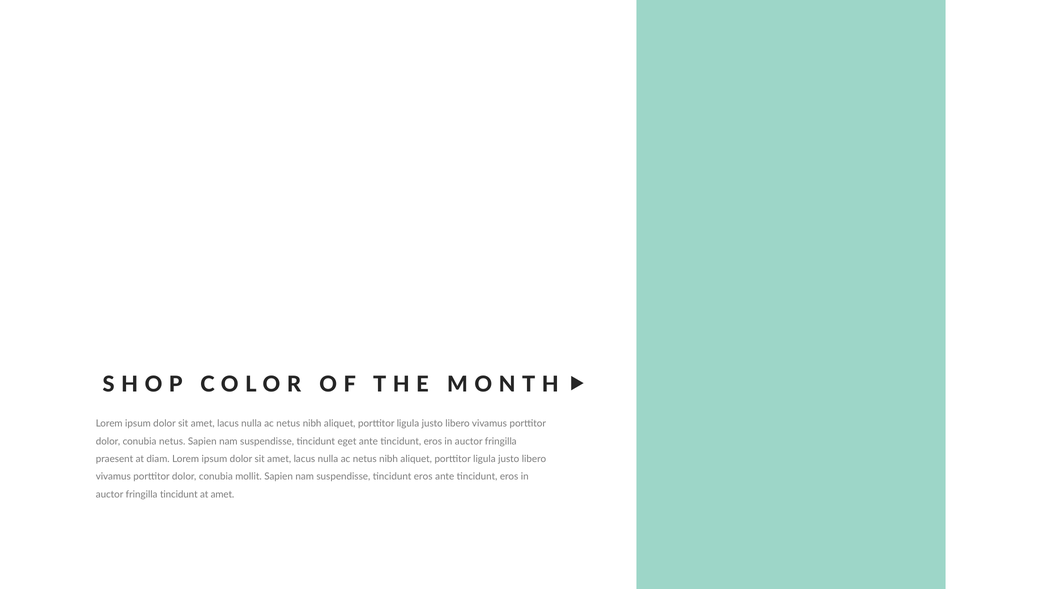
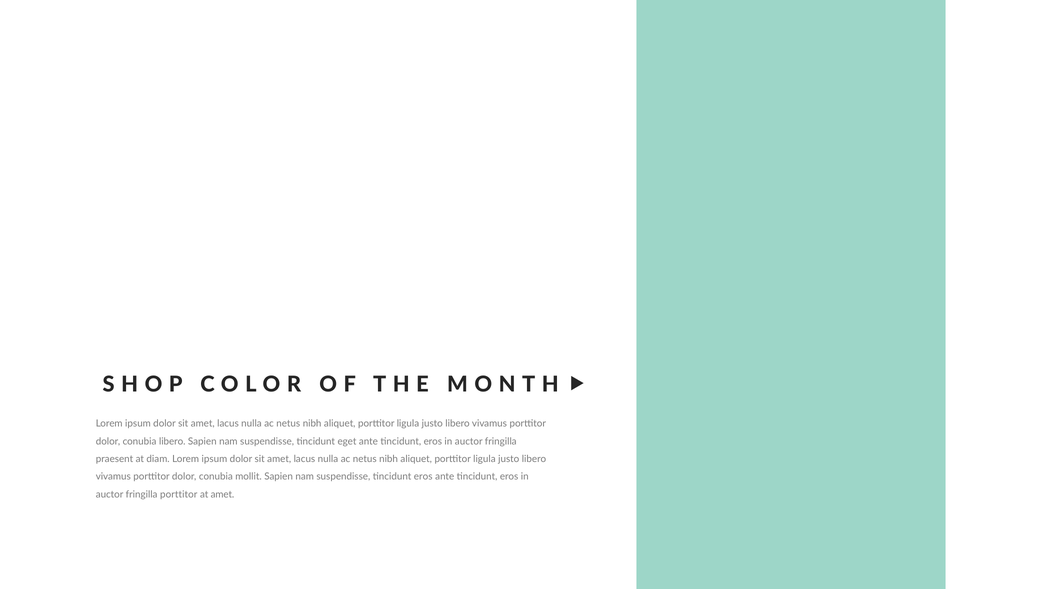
conubia netus: netus -> libero (172, 441)
fringilla tincidunt: tincidunt -> porttitor (179, 494)
